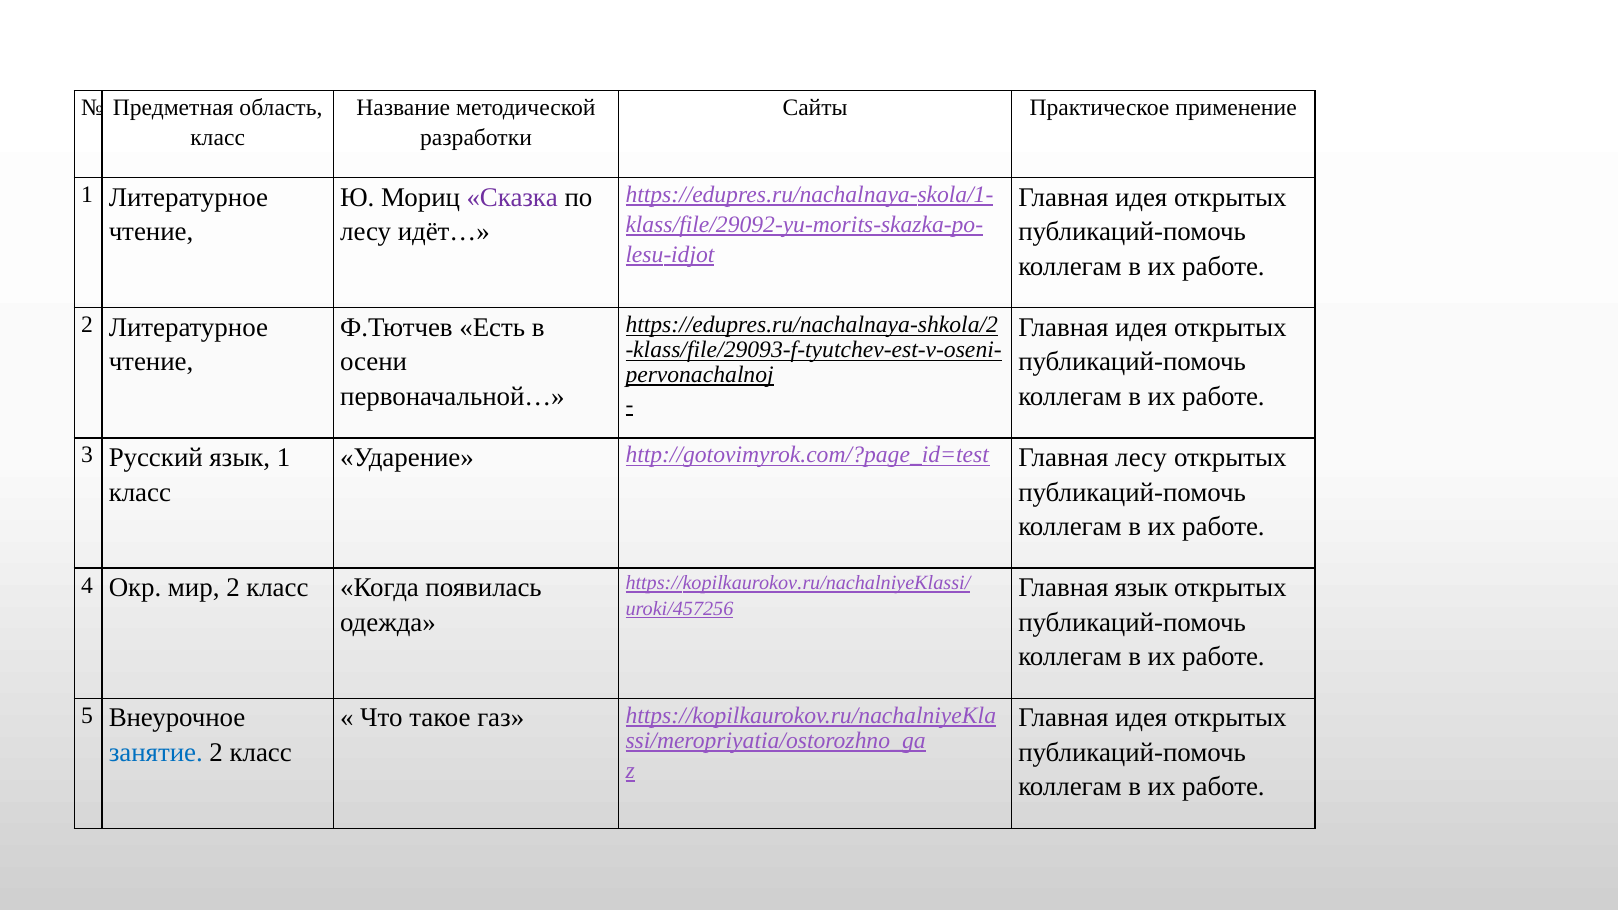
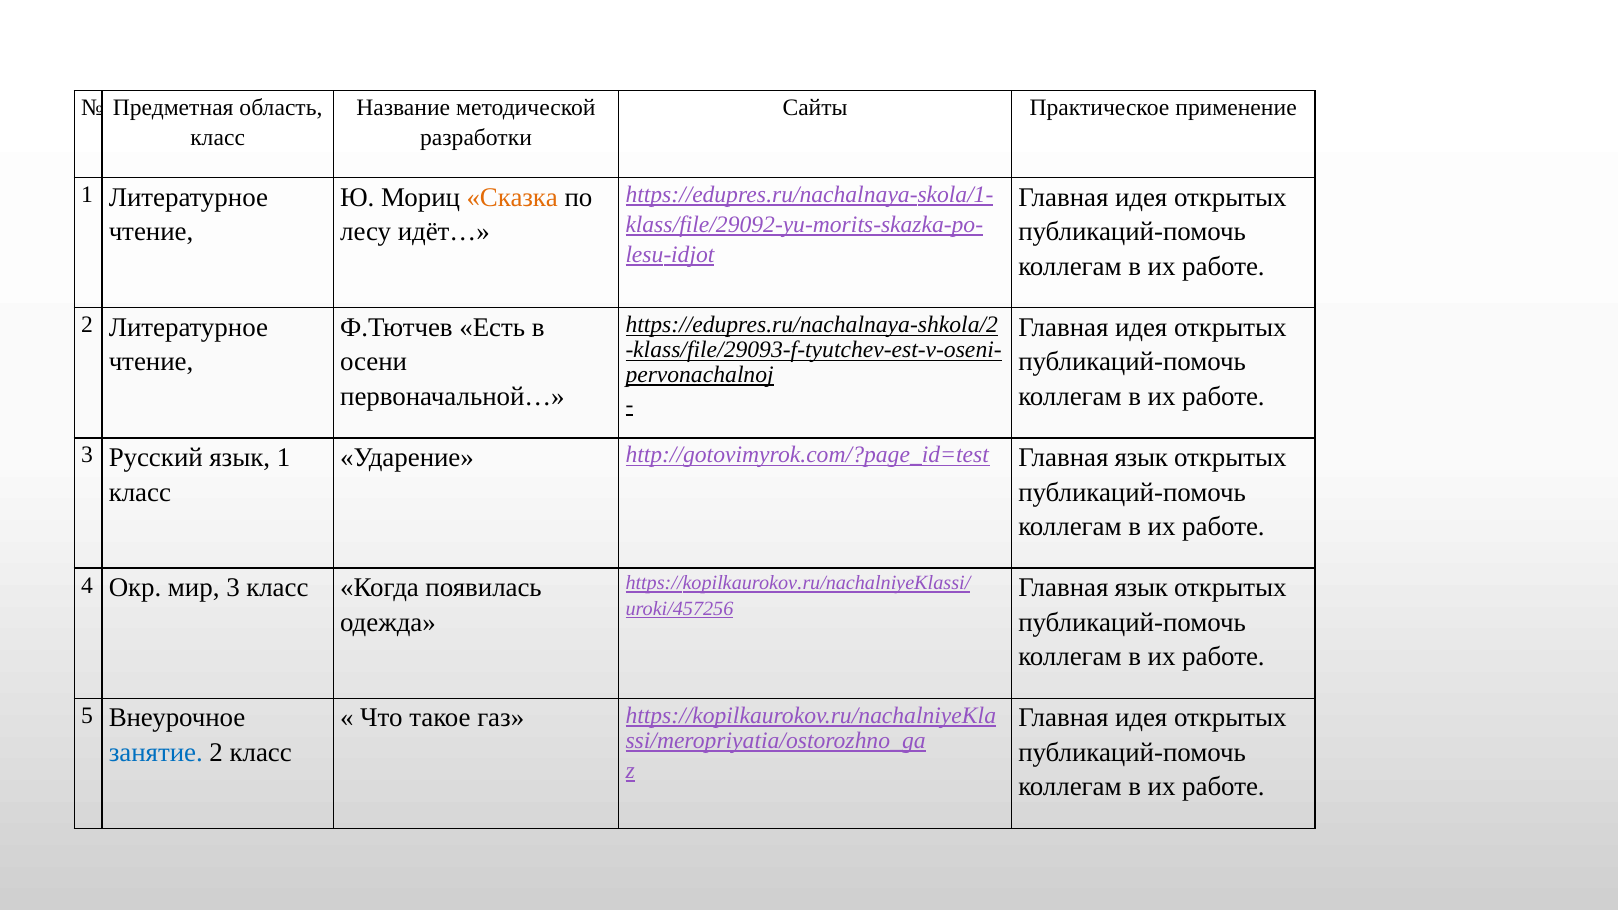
Сказка colour: purple -> orange (512, 197)
лесу: лесу -> язык (1141, 458)
мир 2: 2 -> 3 (233, 588)
